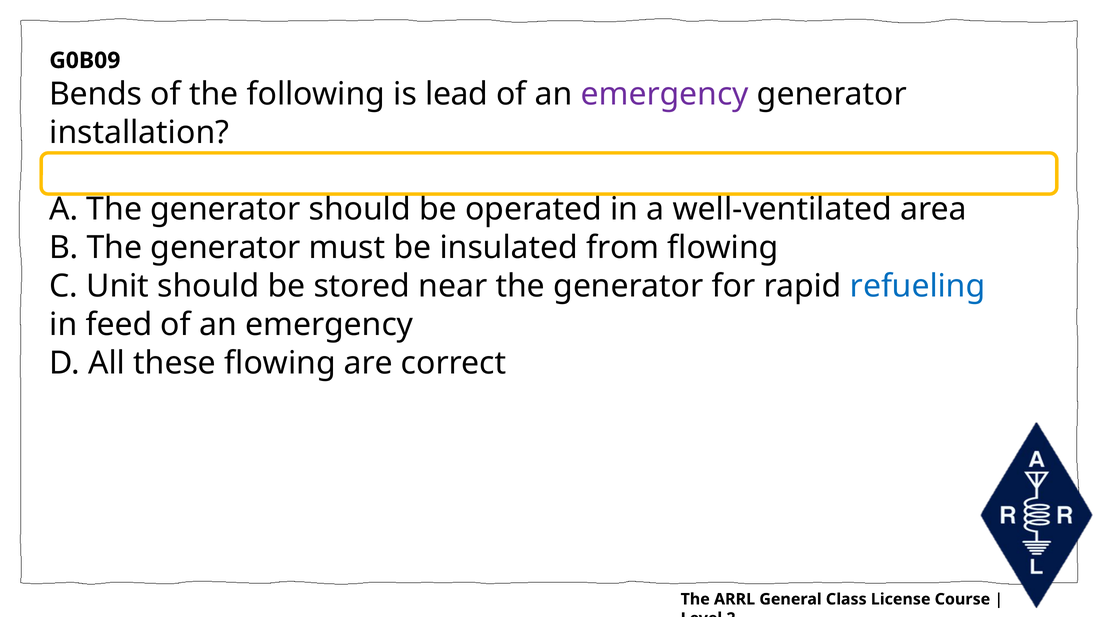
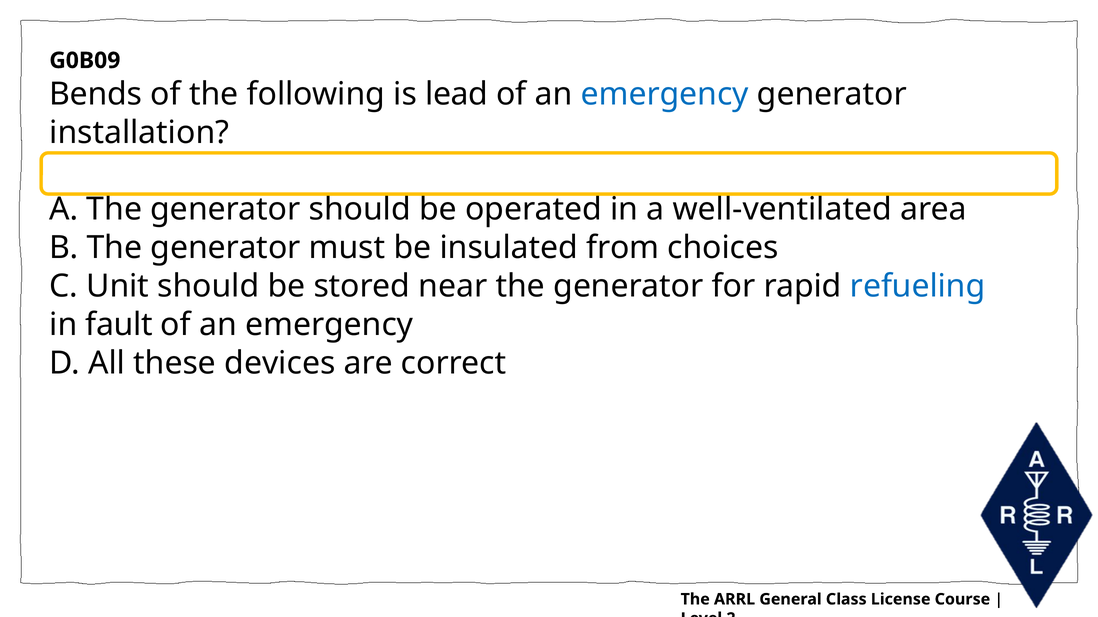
emergency colour: purple -> blue (665, 94)
from flowing: flowing -> choices (723, 248)
feed: feed -> fault (119, 325)
these flowing: flowing -> devices (280, 363)
